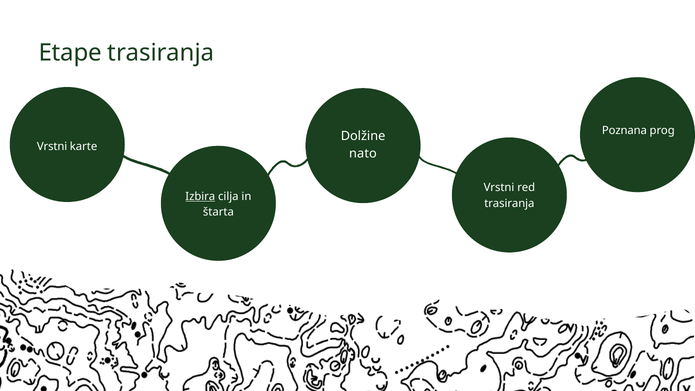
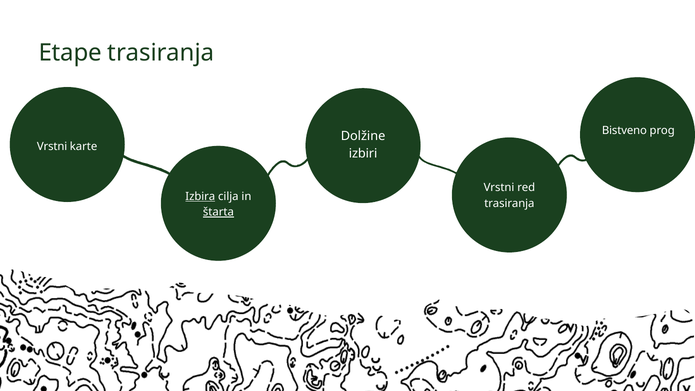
Poznana: Poznana -> Bistveno (624, 130)
nato: nato -> izbiri (363, 154)
štarta underline: none -> present (218, 212)
